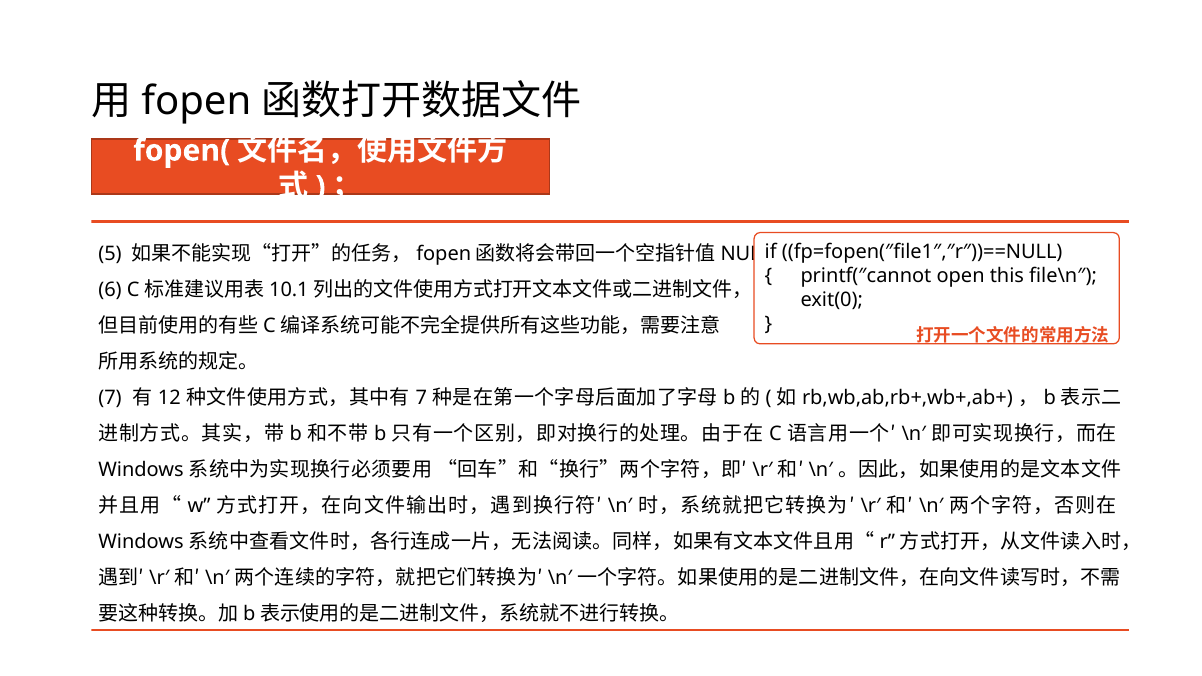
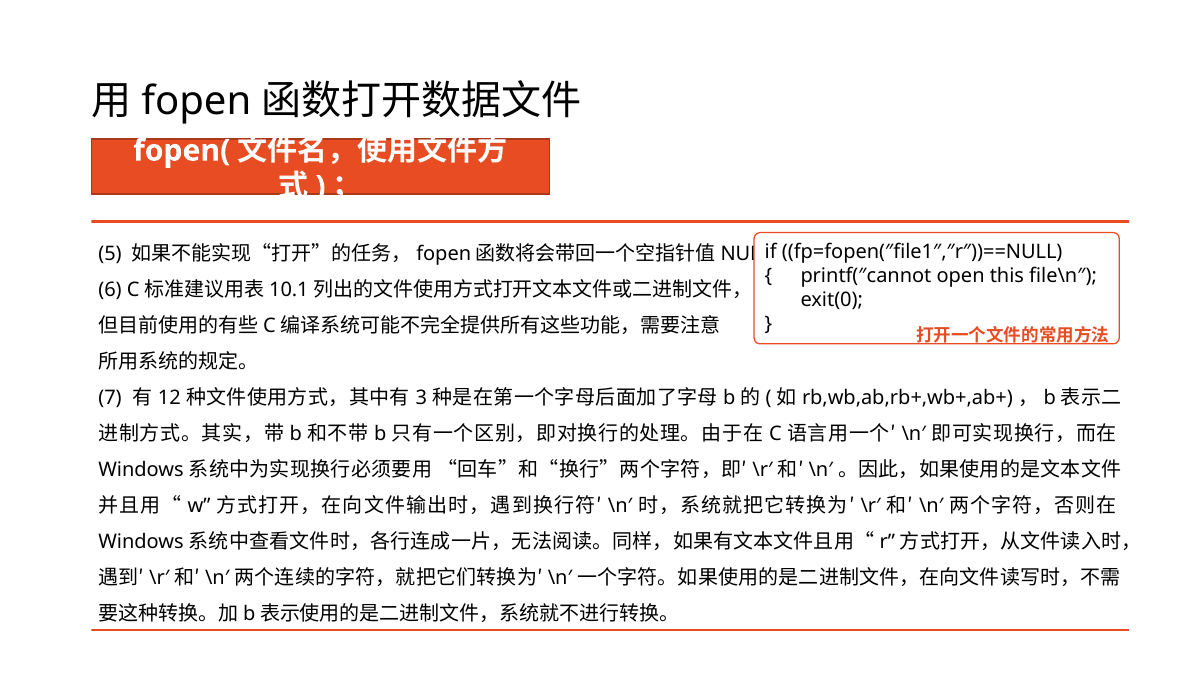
7: 7 -> 3 (421, 398)
